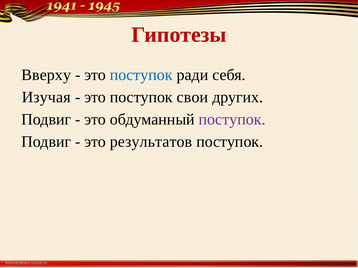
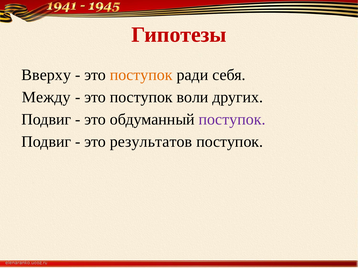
поступок colour: blue -> orange (141, 75)
Изучая: Изучая -> Между (46, 97)
свои: свои -> воли (193, 97)
